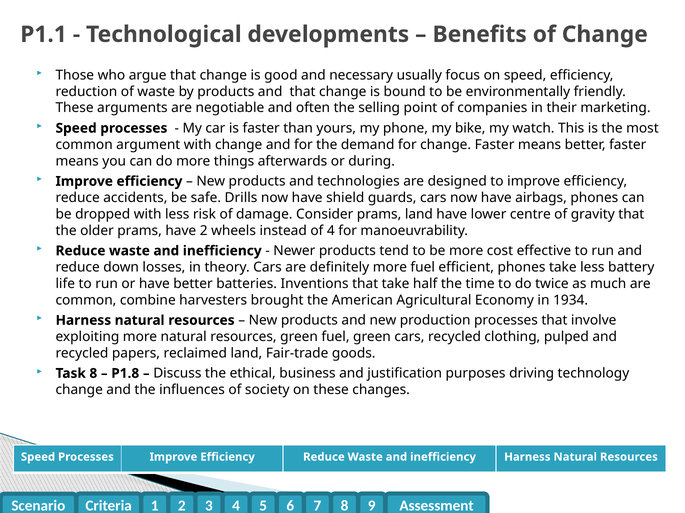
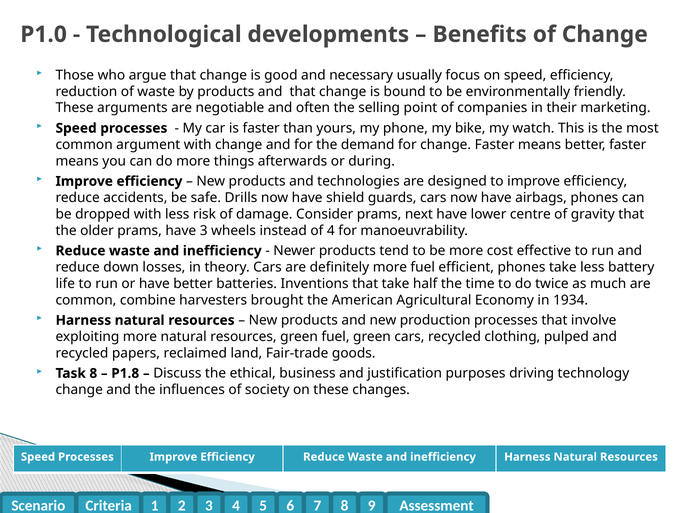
P1.1: P1.1 -> P1.0 (44, 34)
prams land: land -> next (419, 214)
have 2: 2 -> 3 (204, 231)
